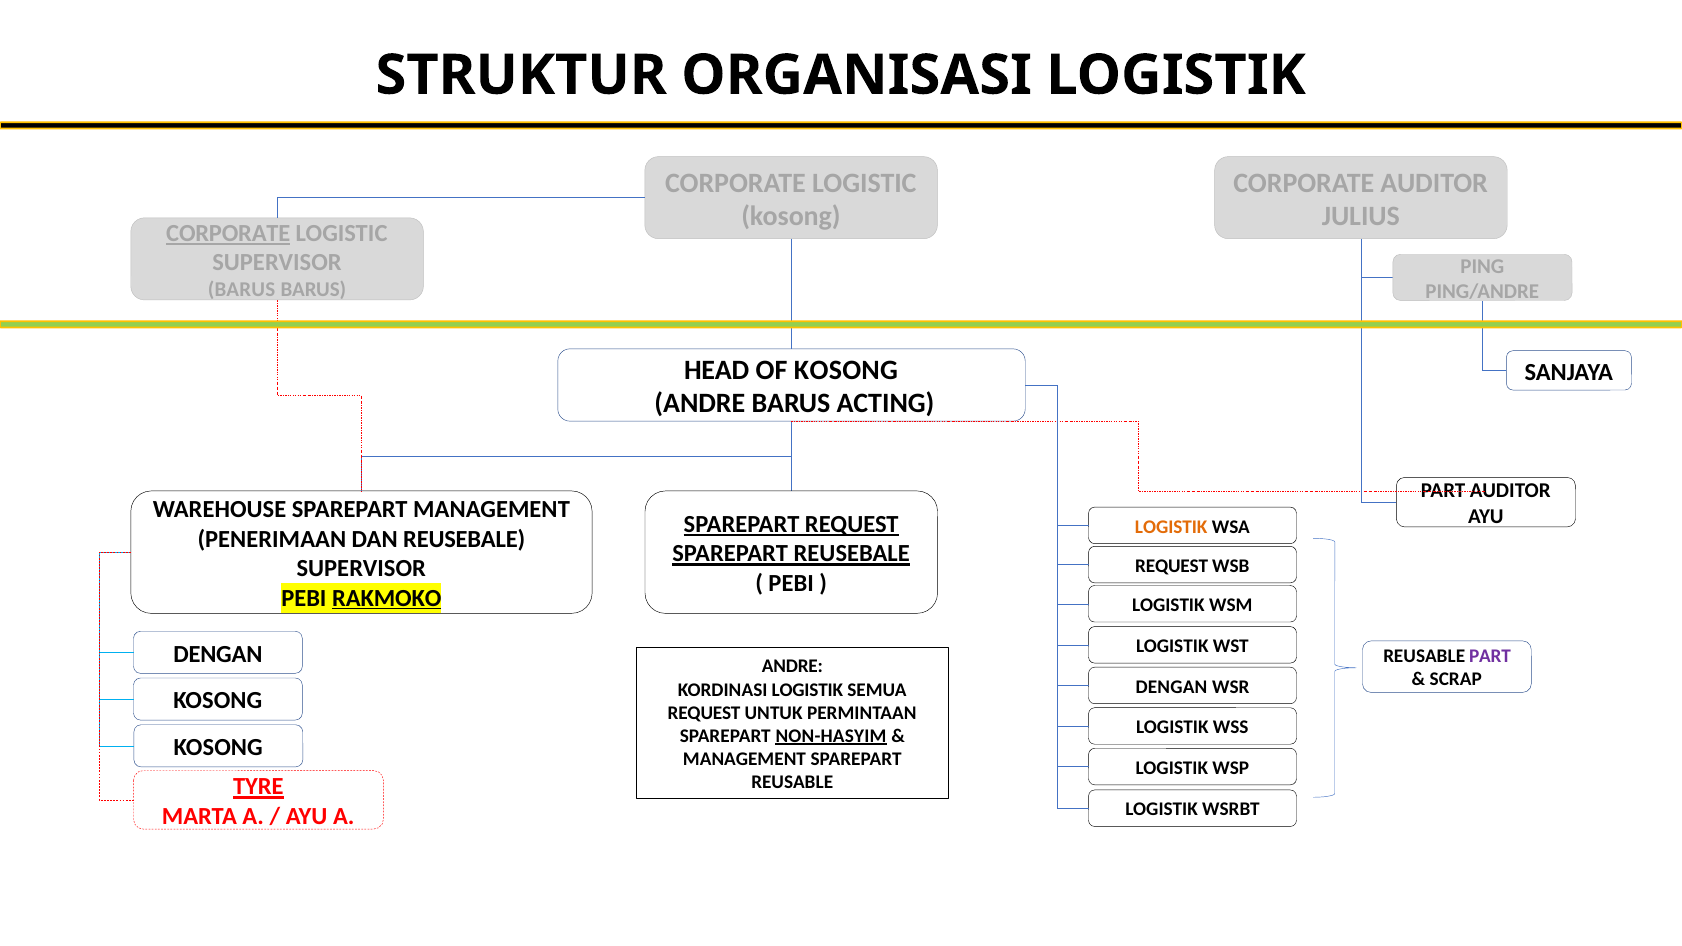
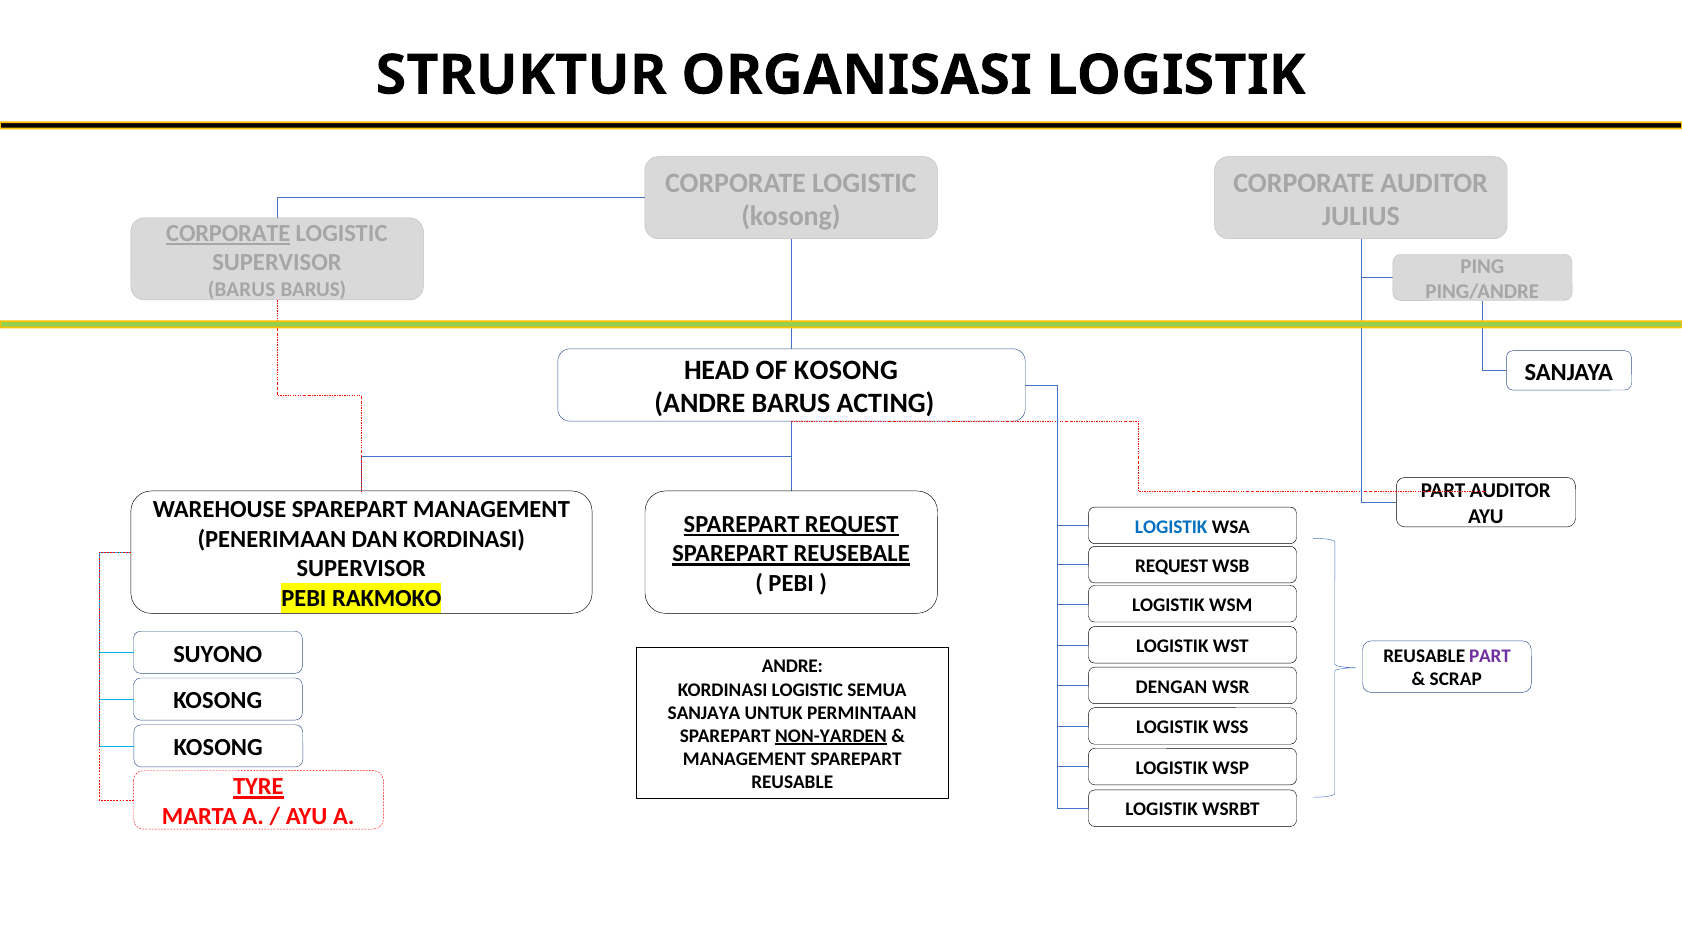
LOGISTIK colour: orange -> blue (1171, 527)
DAN REUSEBALE: REUSEBALE -> KORDINASI (464, 539)
RAKMOKO underline: present -> none (387, 598)
DENGAN: DENGAN -> SUYONO (218, 654)
KORDINASI LOGISTIK: LOGISTIK -> LOGISTIC (807, 690)
REQUEST: REQUEST -> SANJAYA (704, 713)
NON-HASYIM: NON-HASYIM -> NON-YARDEN (831, 736)
